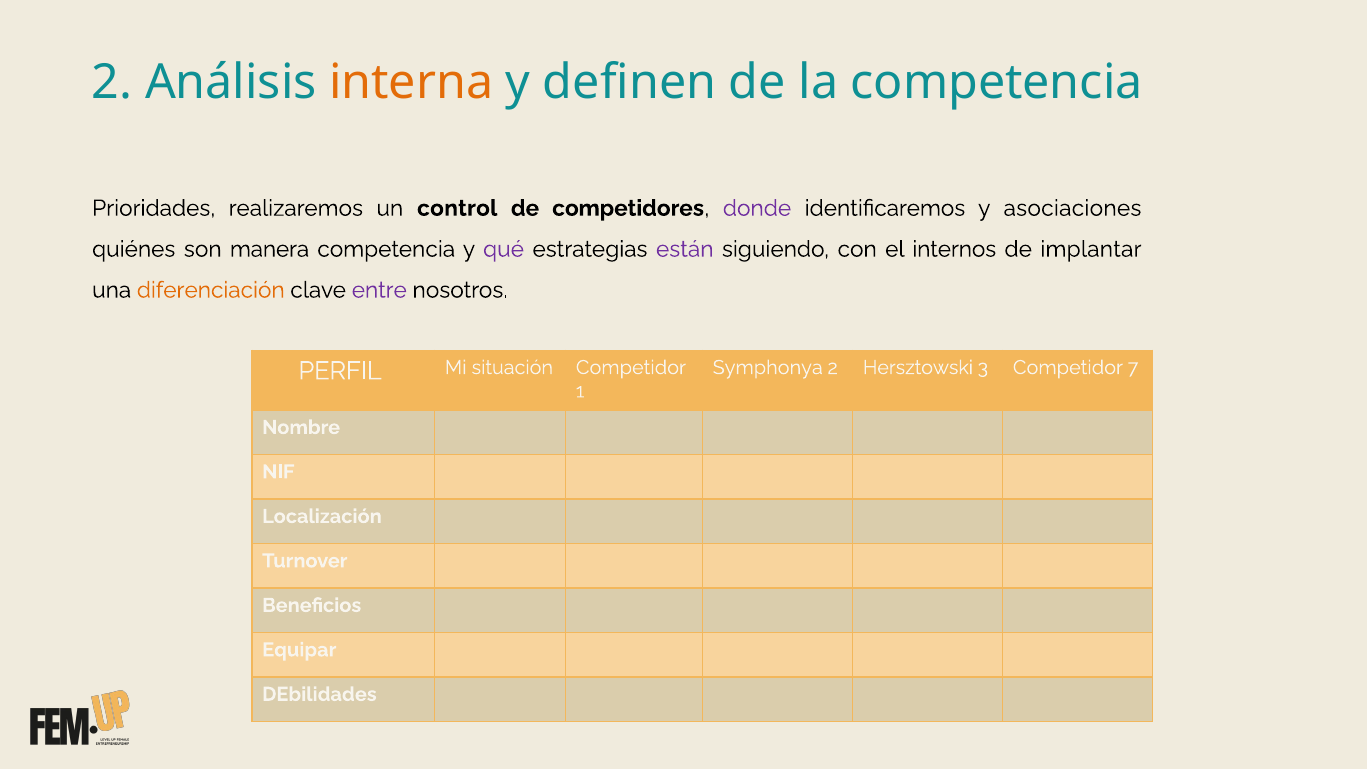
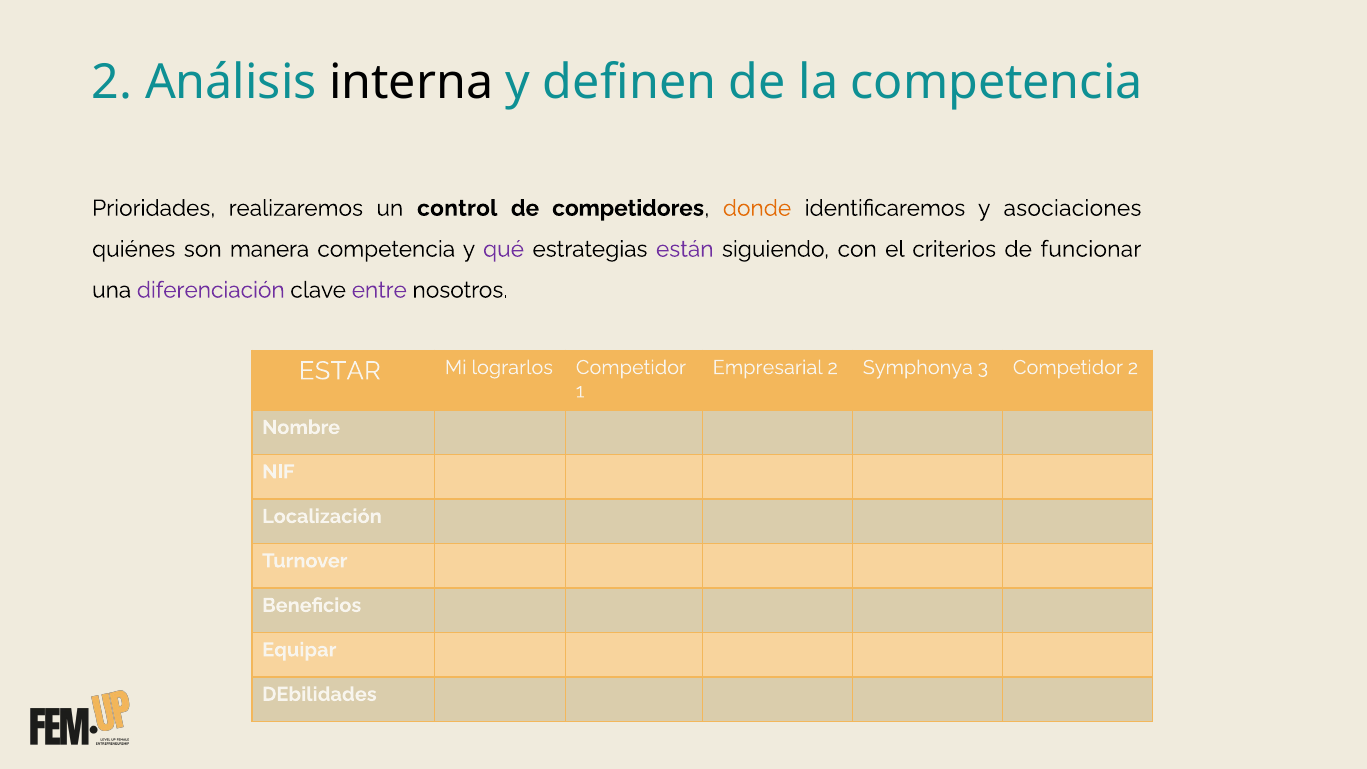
interna colour: orange -> black (411, 82)
donde colour: purple -> orange (757, 208)
internos: internos -> criterios (954, 249)
implantar: implantar -> funcionar (1091, 249)
diferenciación colour: orange -> purple (211, 290)
Symphonya: Symphonya -> Empresarial (768, 367)
Hersztowski: Hersztowski -> Symphonya (918, 367)
Competidor 7: 7 -> 2 (1133, 367)
PERFIL: PERFIL -> ESTAR (340, 371)
situación: situación -> lograrlos (512, 367)
